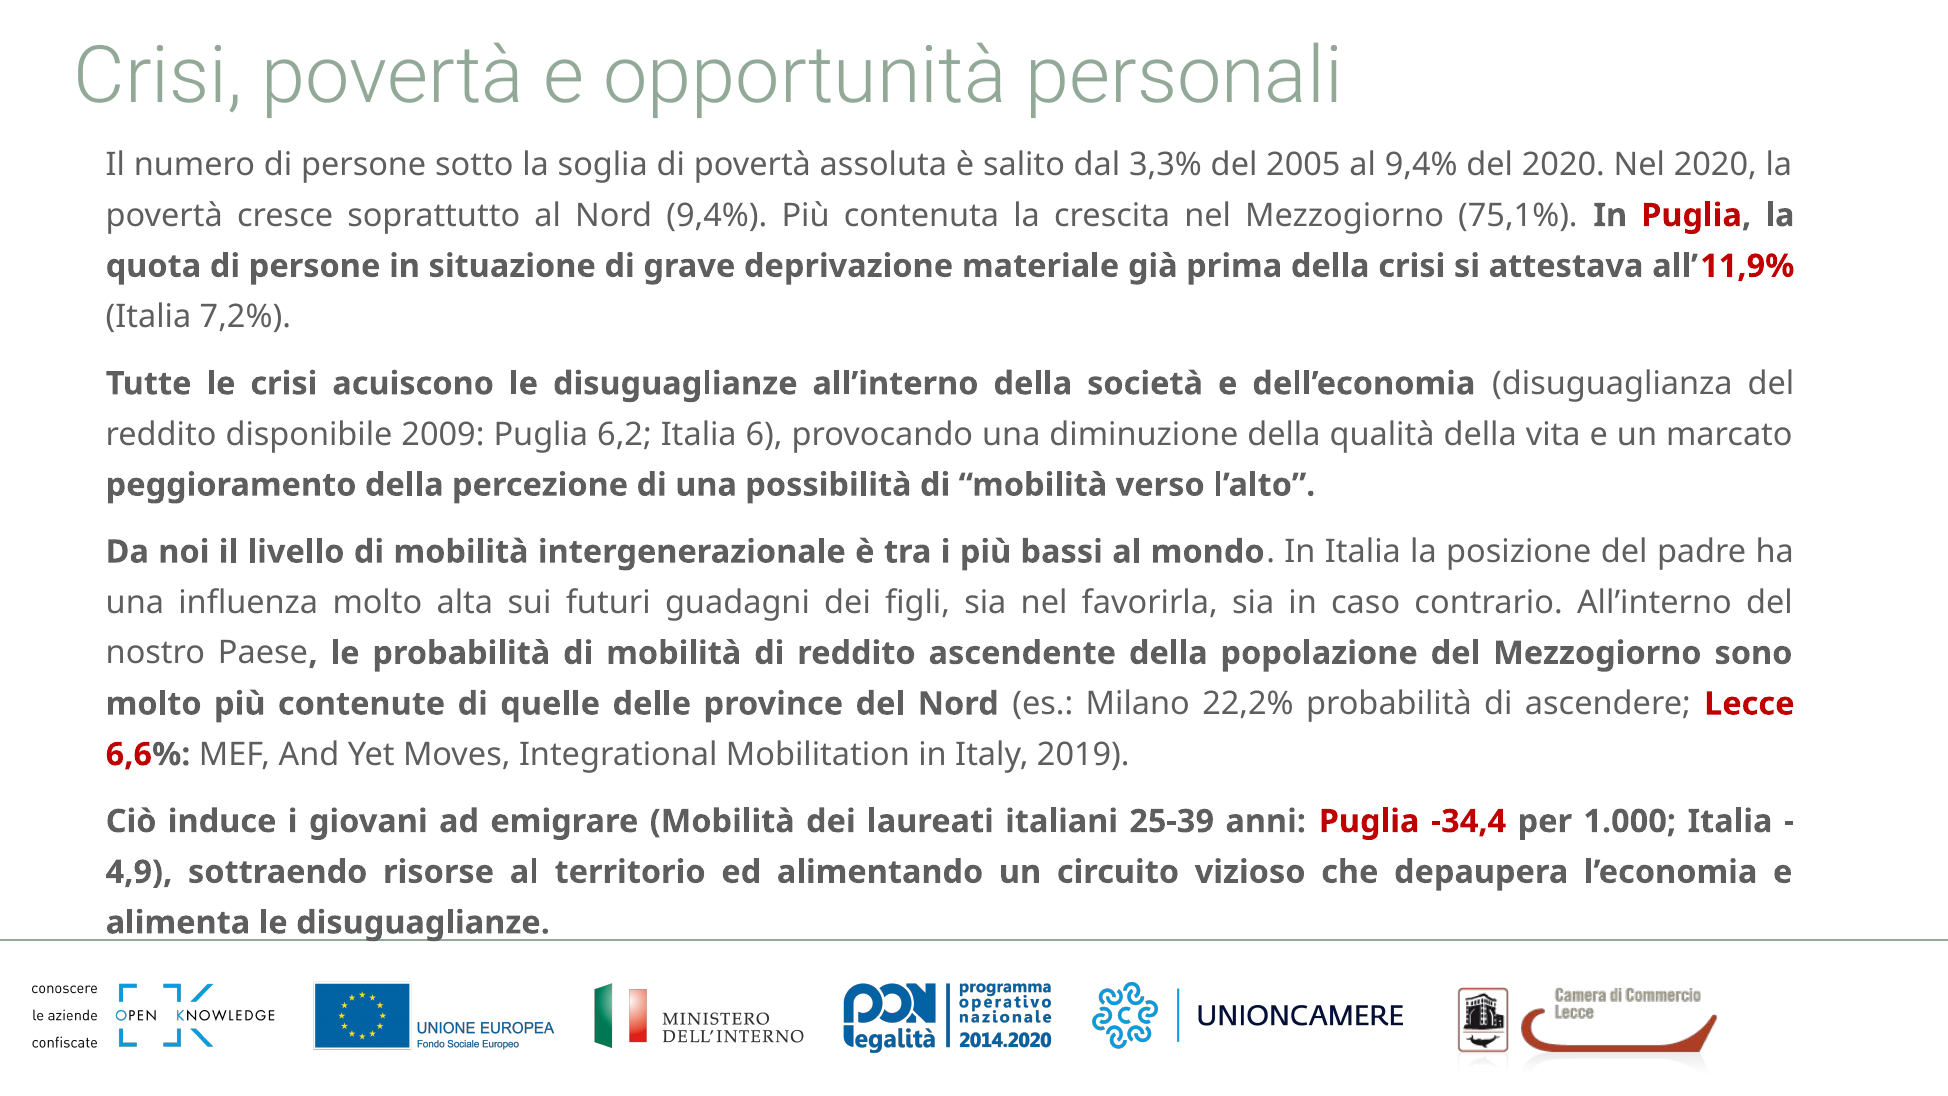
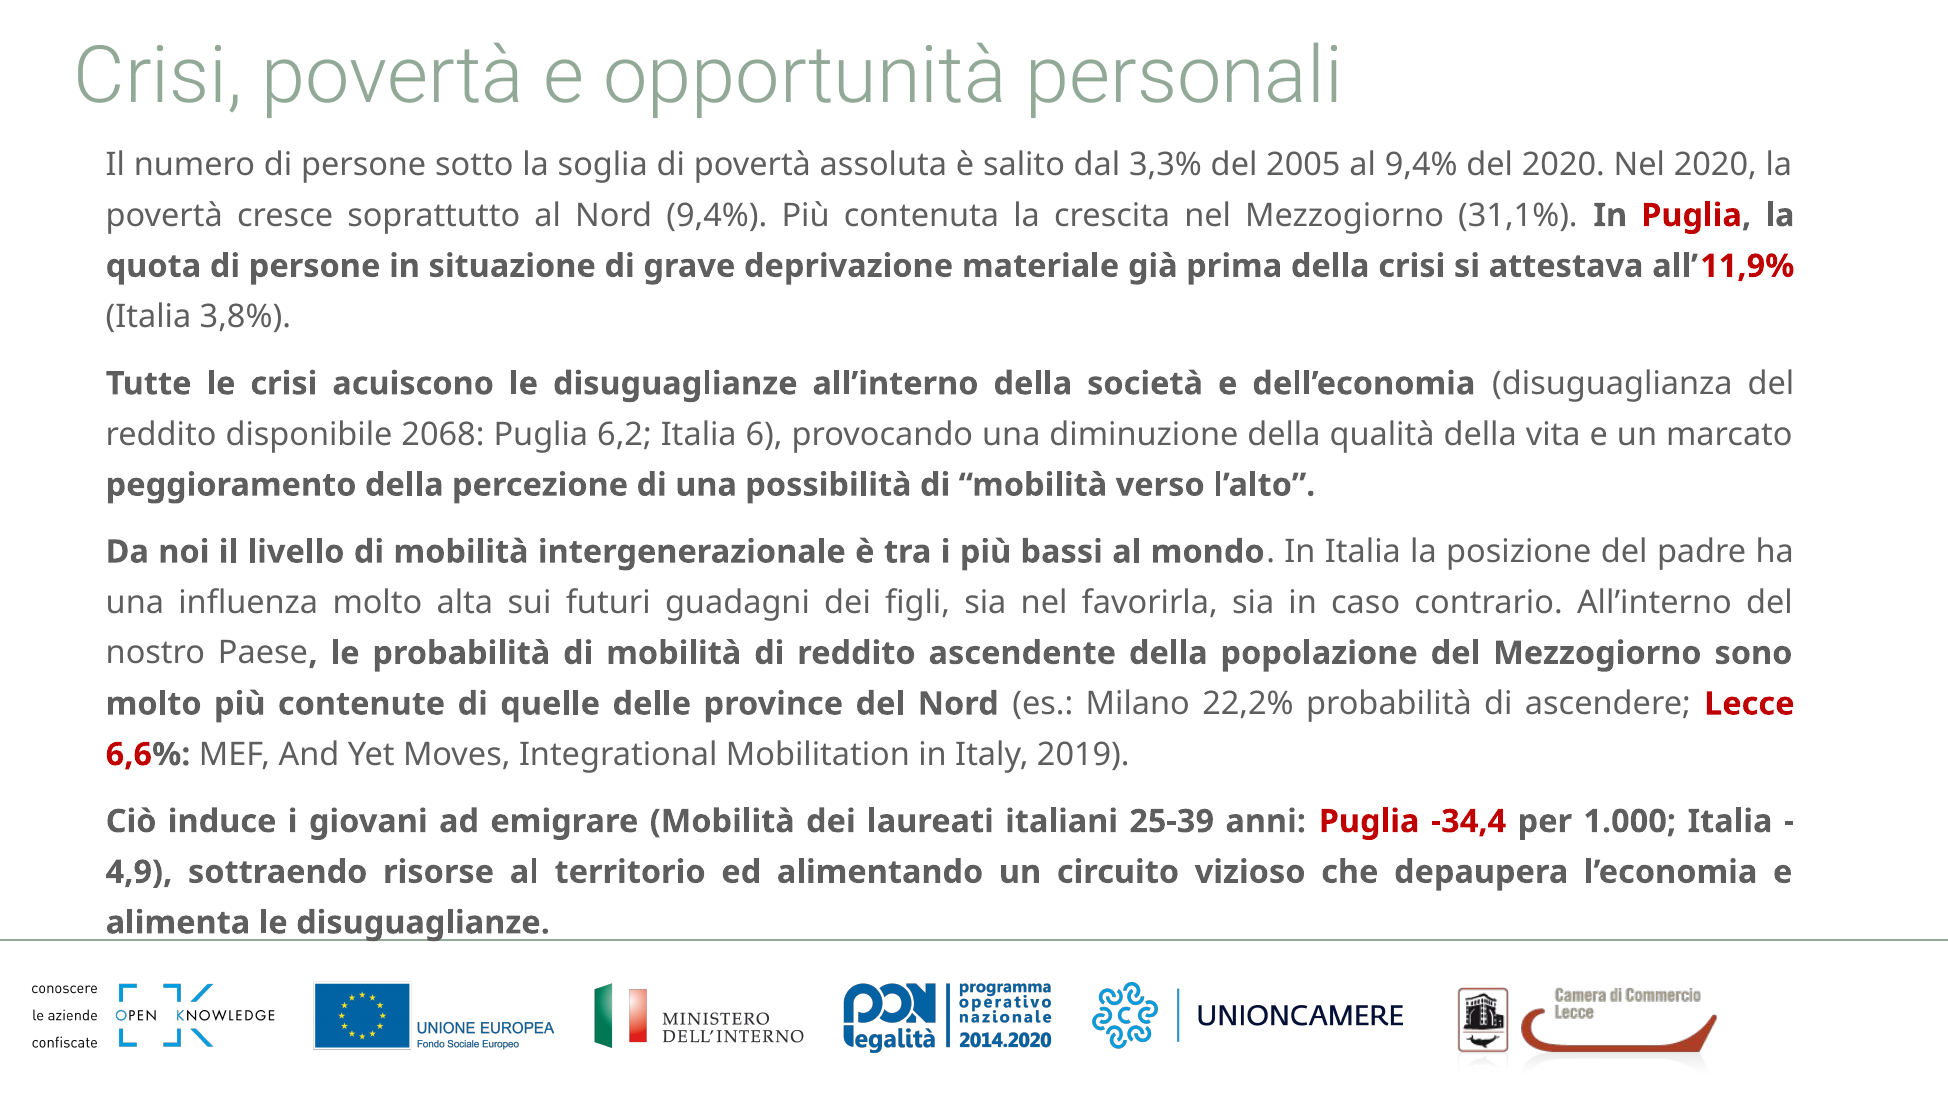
75,1%: 75,1% -> 31,1% (1518, 215)
7,2%: 7,2% -> 3,8% (245, 317)
2009: 2009 -> 2068 (443, 434)
